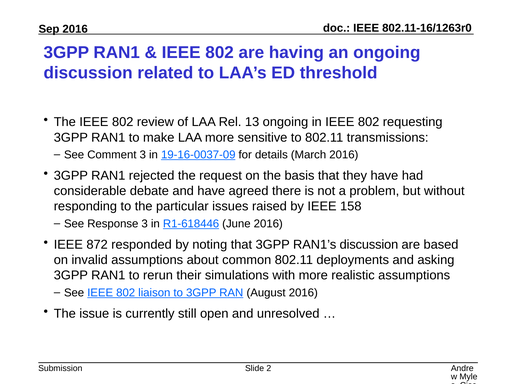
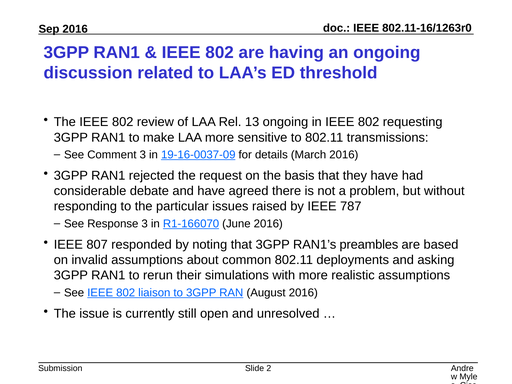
158: 158 -> 787 (351, 206)
R1-618446: R1-618446 -> R1-166070 (191, 224)
872: 872 -> 807 (97, 245)
RAN1’s discussion: discussion -> preambles (369, 245)
